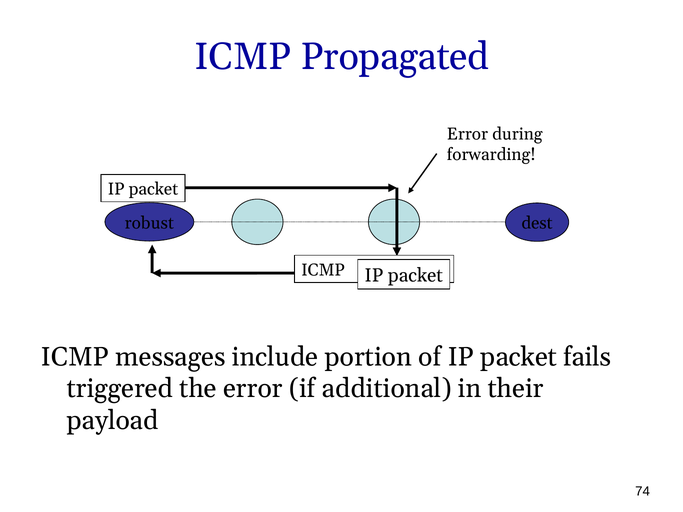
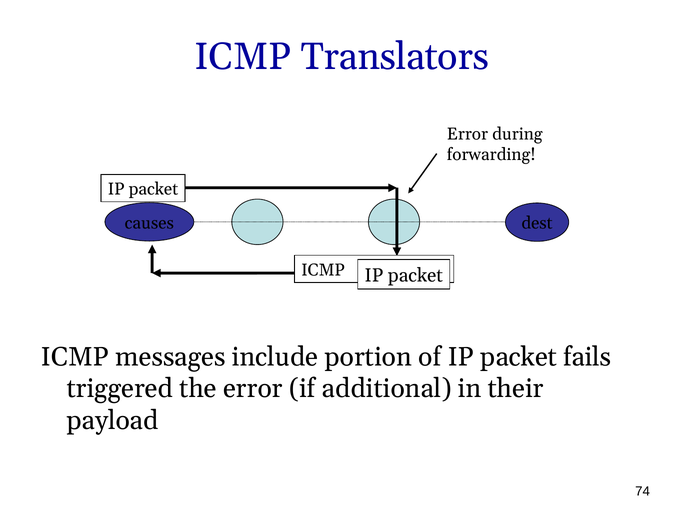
Propagated: Propagated -> Translators (395, 57)
robust: robust -> causes (149, 223)
